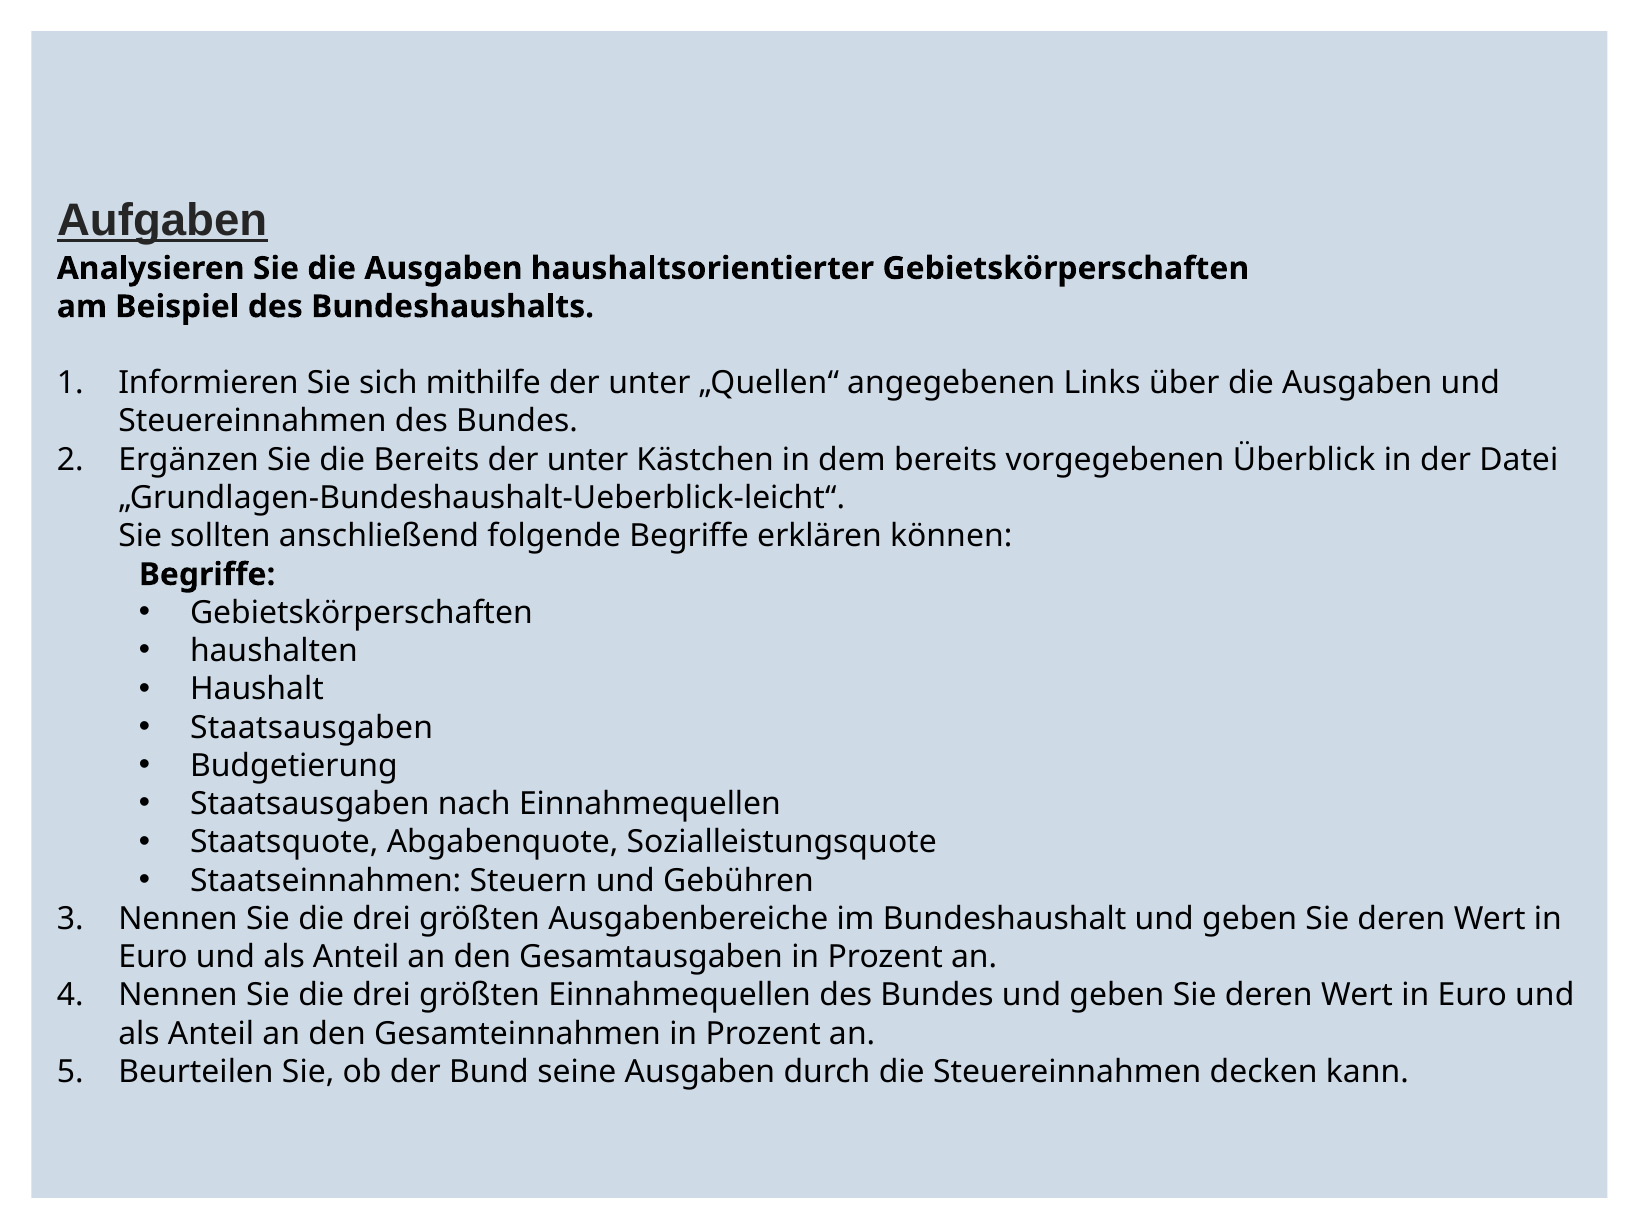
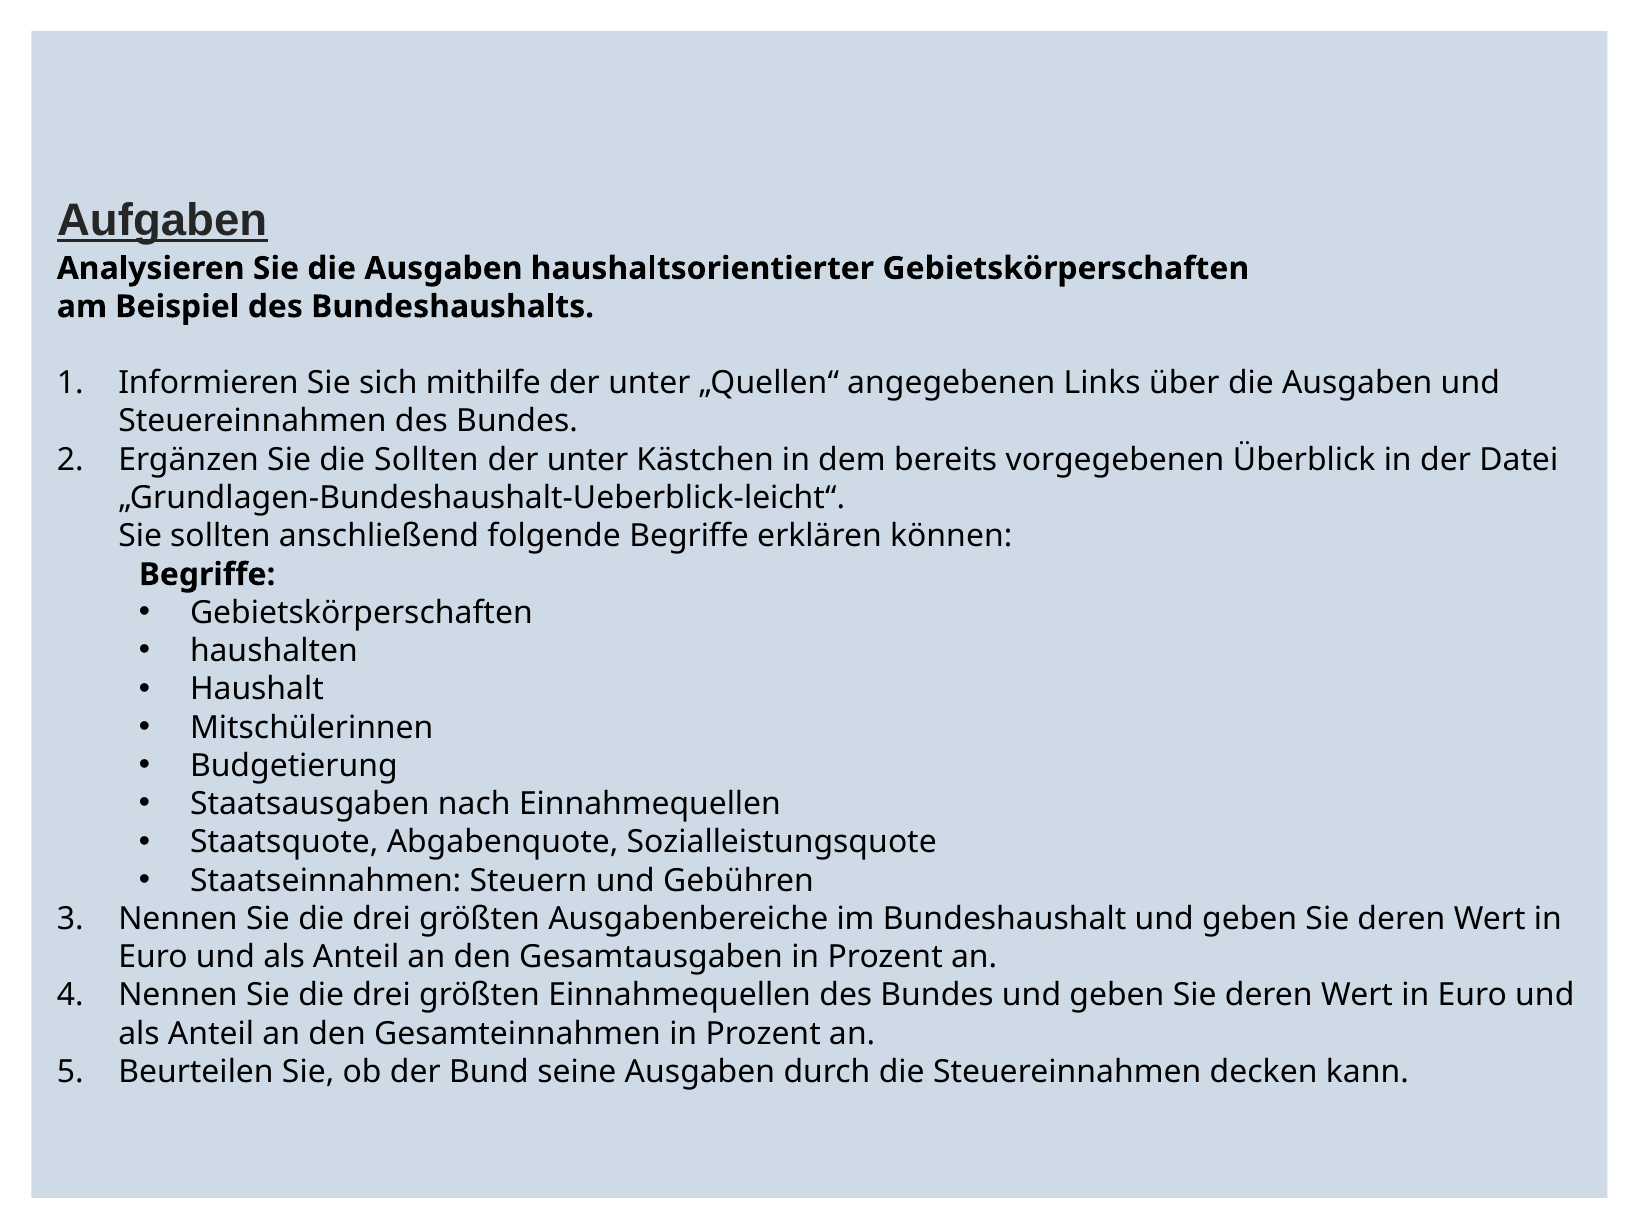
die Bereits: Bereits -> Sollten (426, 460)
Staatsausgaben: Staatsausgaben -> Mitschülerinnen (312, 728)
